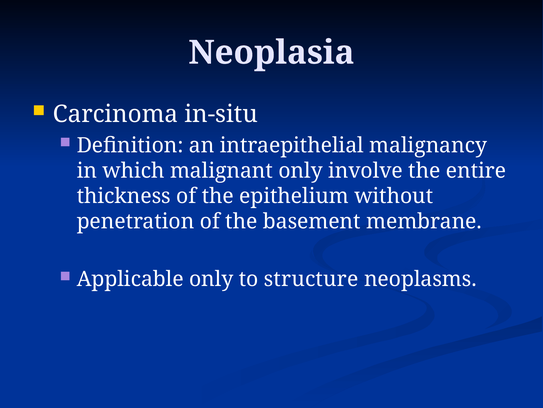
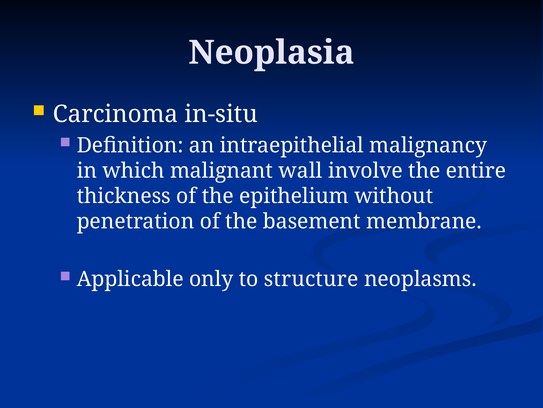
malignant only: only -> wall (300, 170)
